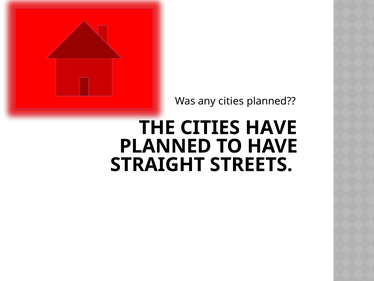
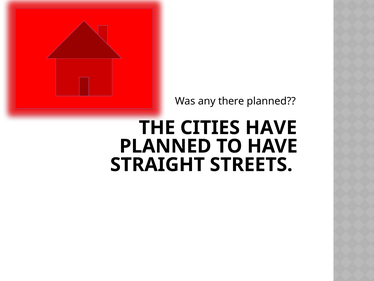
any cities: cities -> there (231, 101)
